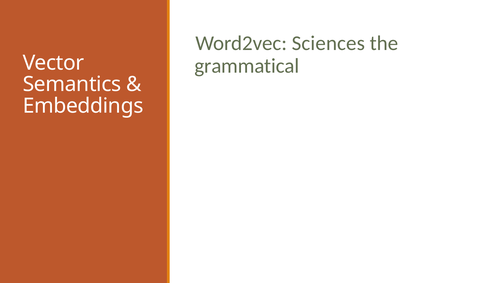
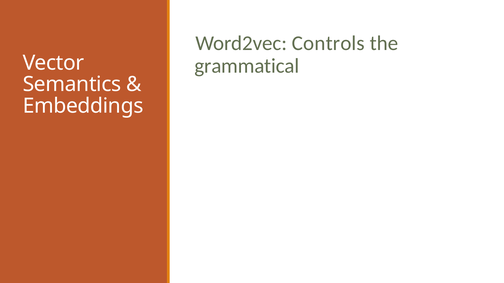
Sciences: Sciences -> Controls (328, 43)
